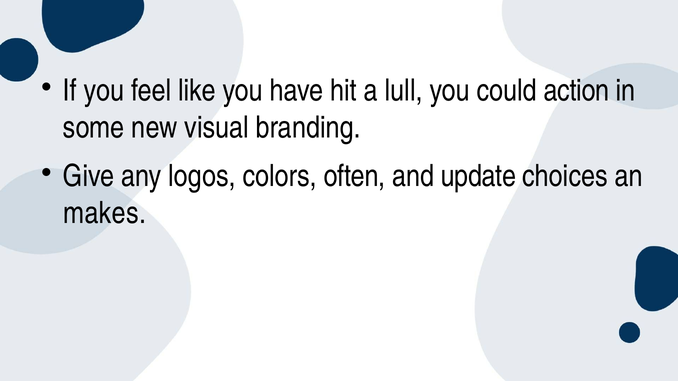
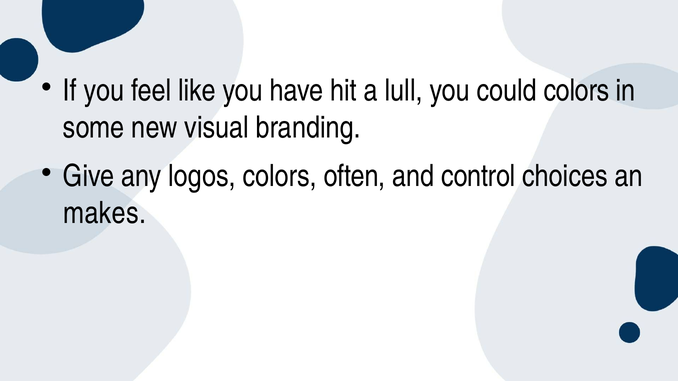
could action: action -> colors (577, 91)
update: update -> control (478, 177)
